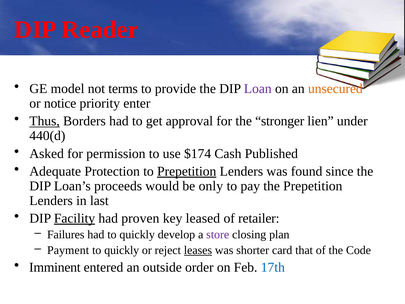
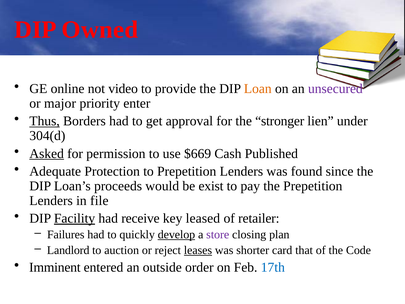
Reader: Reader -> Owned (100, 30)
model: model -> online (68, 89)
terms: terms -> video (123, 89)
Loan colour: purple -> orange (258, 89)
unsecured colour: orange -> purple (335, 89)
notice: notice -> major (60, 103)
440(d: 440(d -> 304(d (47, 136)
Asked underline: none -> present (47, 153)
$174: $174 -> $669 (198, 153)
Prepetition underline: present -> none (187, 171)
only: only -> exist (211, 186)
last: last -> file (99, 200)
proven: proven -> receive (140, 218)
develop underline: none -> present (176, 235)
Payment: Payment -> Landlord (68, 250)
quickly: quickly -> auction (122, 250)
